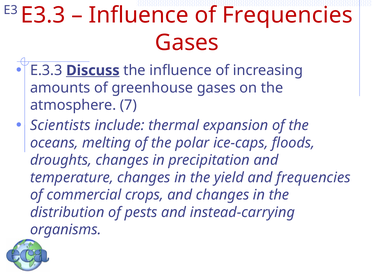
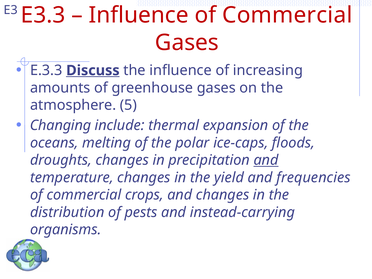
Influence of Frequencies: Frequencies -> Commercial (287, 15)
7: 7 -> 5 (128, 105)
Scientists: Scientists -> Changing (61, 125)
and underline: none -> present (266, 160)
